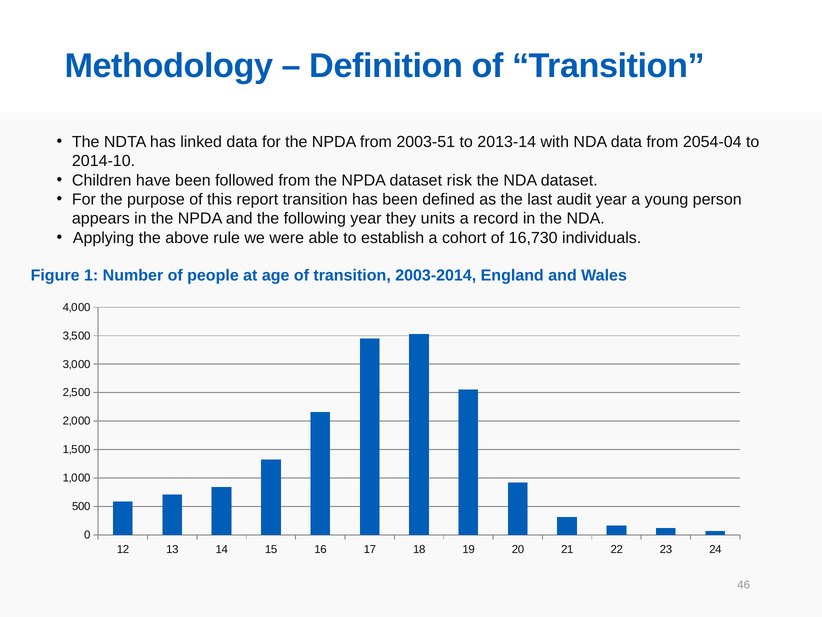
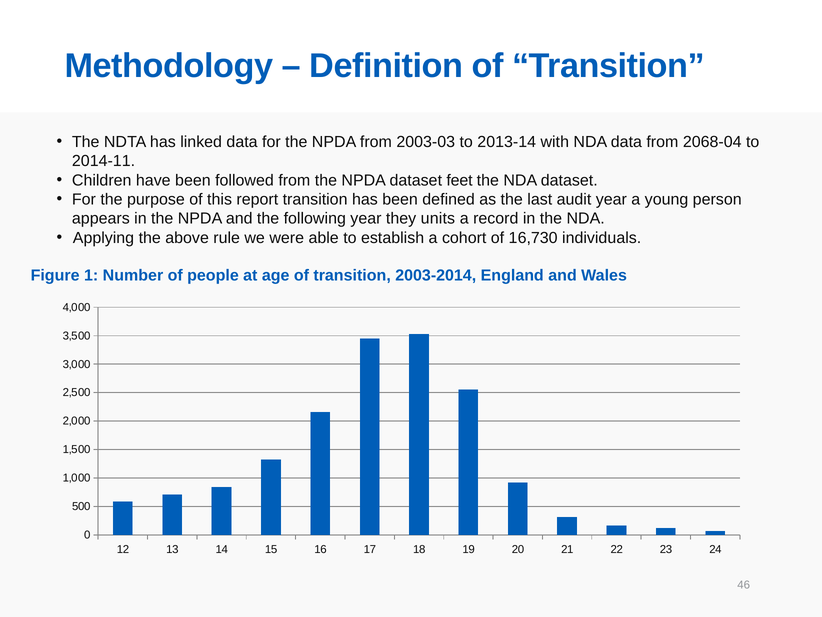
2003-51: 2003-51 -> 2003-03 (426, 142)
2054-04: 2054-04 -> 2068-04 (712, 142)
2014-10: 2014-10 -> 2014-11 (104, 161)
risk: risk -> feet (459, 180)
